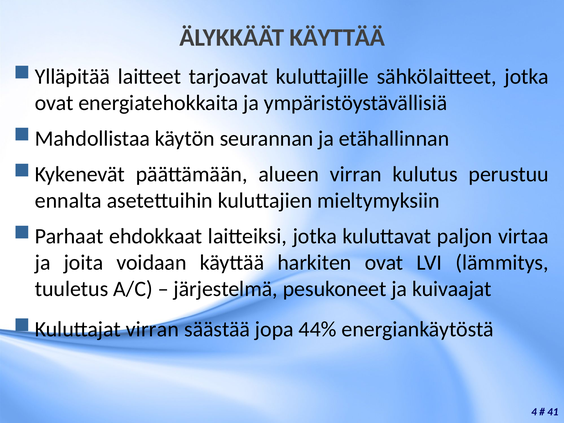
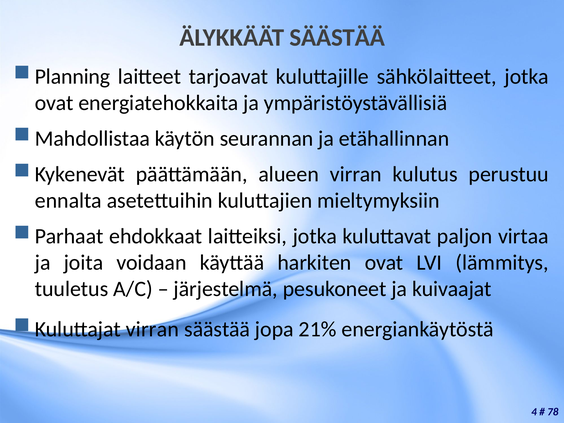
ÄLYKKÄÄT KÄYTTÄÄ: KÄYTTÄÄ -> SÄÄSTÄÄ (337, 38)
Ylläpitää: Ylläpitää -> Planning (73, 77)
44%: 44% -> 21% (318, 329)
41: 41 -> 78 (553, 412)
